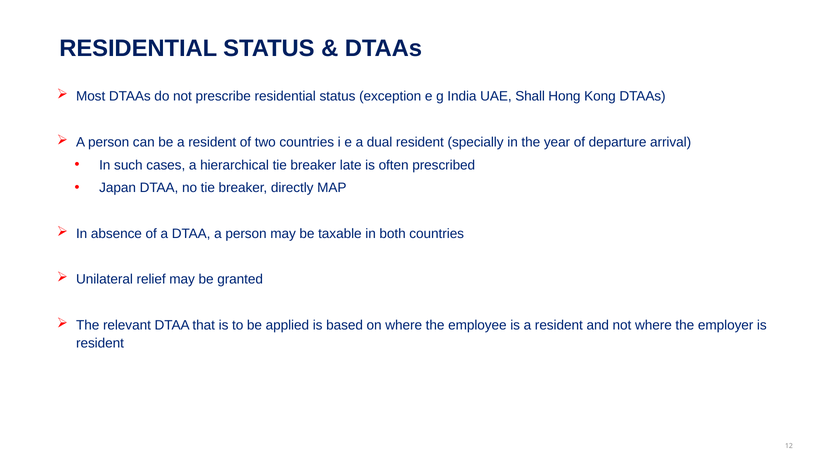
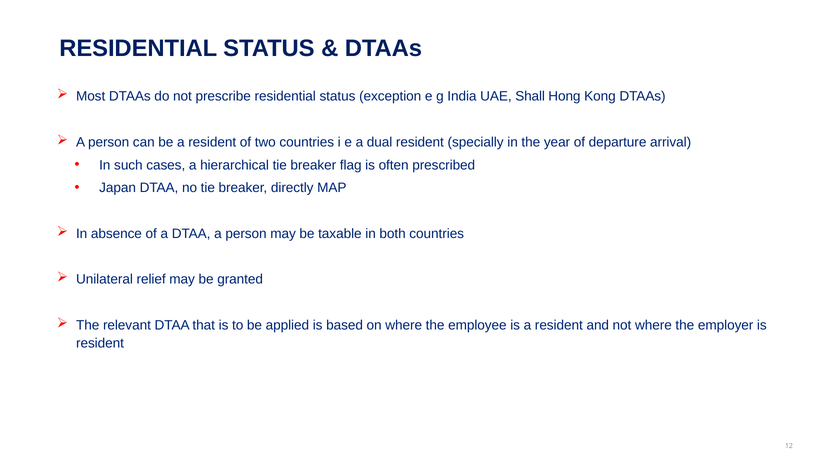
late: late -> flag (351, 165)
